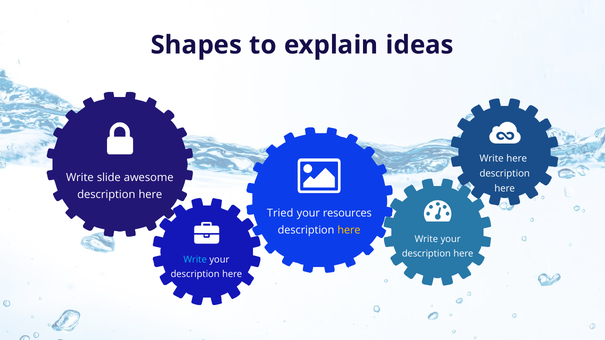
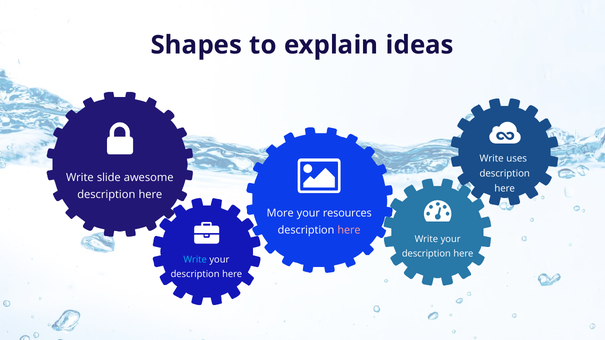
Write here: here -> uses (517, 158)
Tried: Tried -> More (280, 213)
here colour: yellow -> pink (349, 230)
